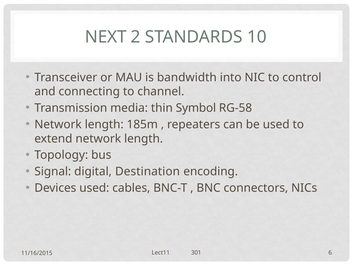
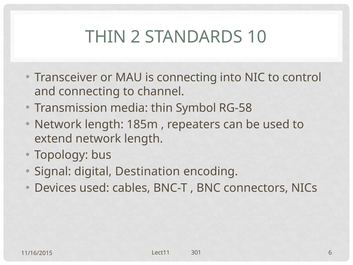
NEXT: NEXT -> THIN (106, 37)
is bandwidth: bandwidth -> connecting (187, 77)
